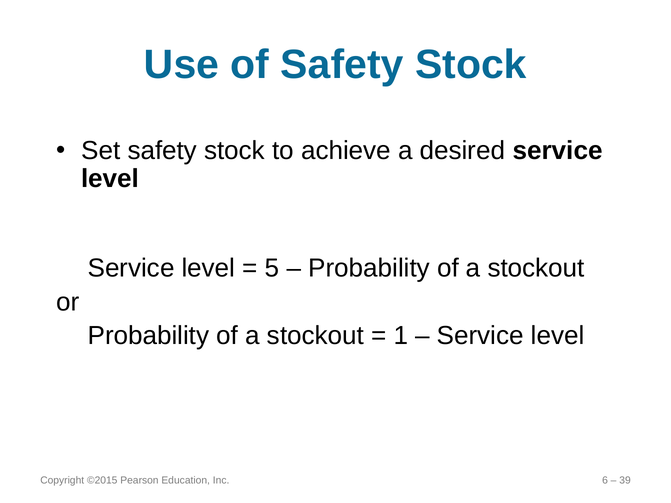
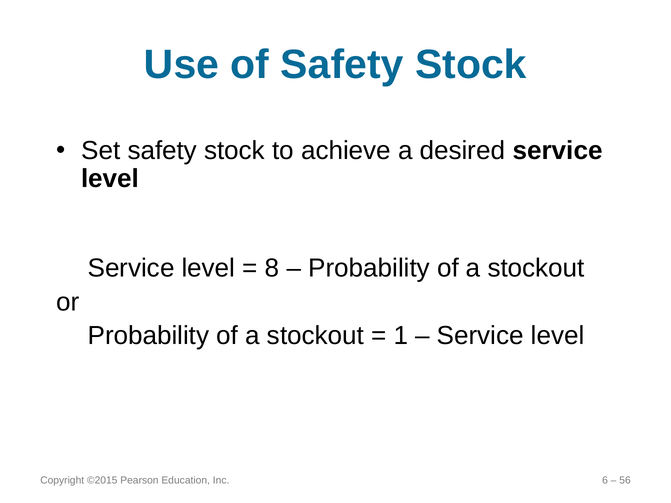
5: 5 -> 8 (272, 268)
39: 39 -> 56 (625, 481)
